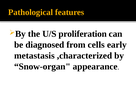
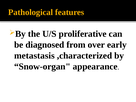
proliferation: proliferation -> proliferative (83, 34)
cells: cells -> over (96, 45)
